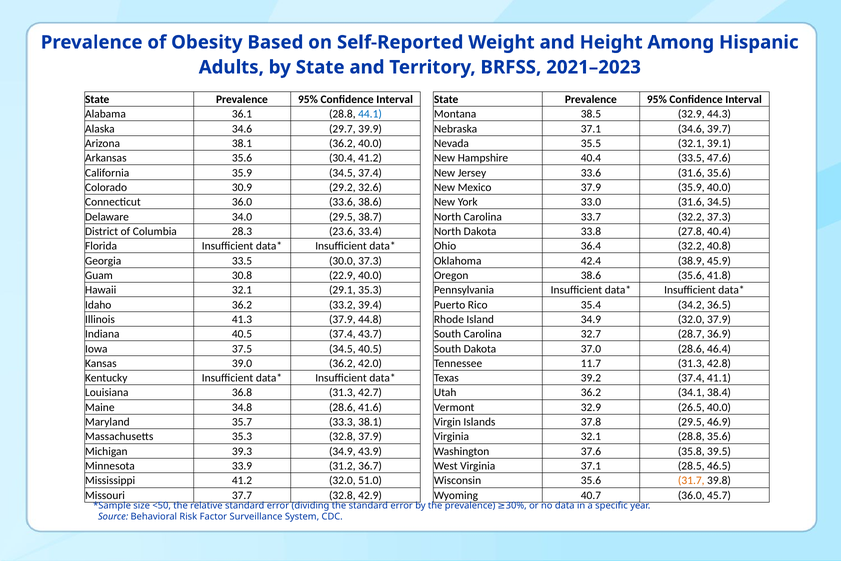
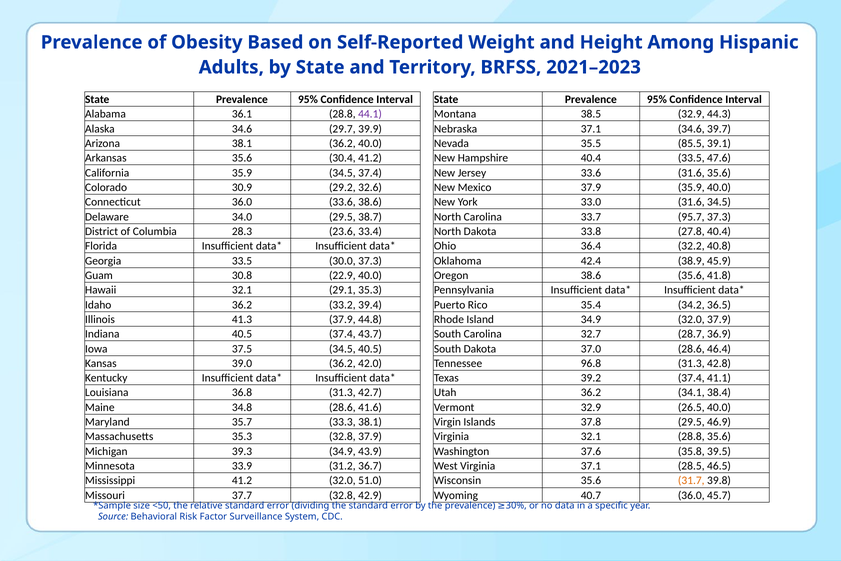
44.1 colour: blue -> purple (370, 114)
35.5 32.1: 32.1 -> 85.5 (691, 143)
33.7 32.2: 32.2 -> 95.7 (691, 217)
11.7: 11.7 -> 96.8 (591, 363)
